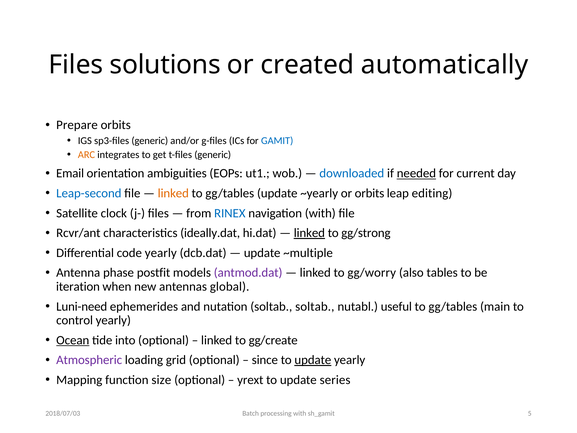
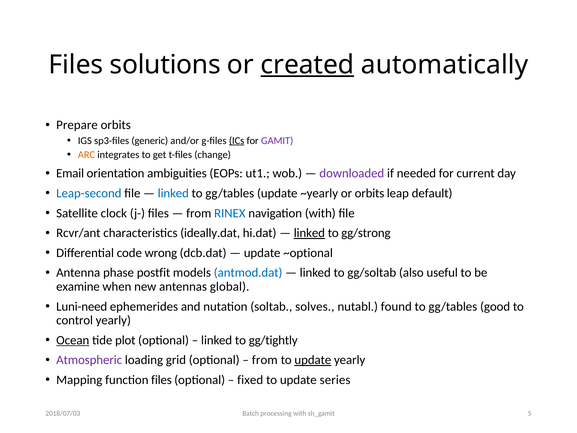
created underline: none -> present (307, 65)
ICs underline: none -> present (237, 140)
GAMIT colour: blue -> purple (277, 140)
t-files generic: generic -> change (213, 155)
downloaded colour: blue -> purple (352, 173)
needed underline: present -> none (416, 173)
linked colour: orange -> blue (173, 193)
editing: editing -> default (432, 193)
code yearly: yearly -> wrong (161, 253)
~multiple: ~multiple -> ~optional (308, 253)
antmod.dat colour: purple -> blue (248, 273)
gg/worry: gg/worry -> gg/soltab (372, 273)
tables: tables -> useful (442, 273)
iteration: iteration -> examine (78, 286)
soltab soltab: soltab -> solves (315, 306)
useful: useful -> found (396, 306)
main: main -> good (495, 306)
into: into -> plot (125, 340)
gg/create: gg/create -> gg/tightly (273, 340)
since: since -> from (265, 360)
function size: size -> files (161, 380)
yrext: yrext -> fixed (250, 380)
